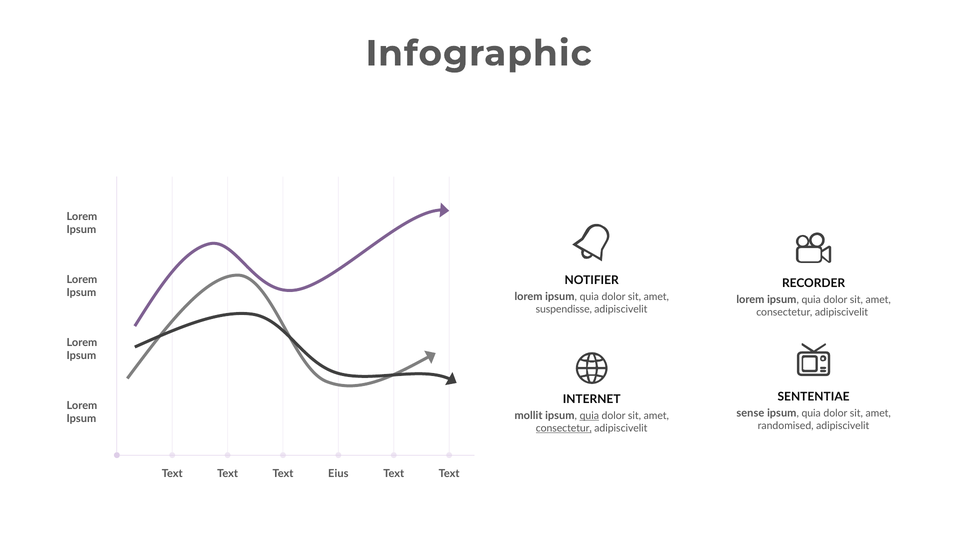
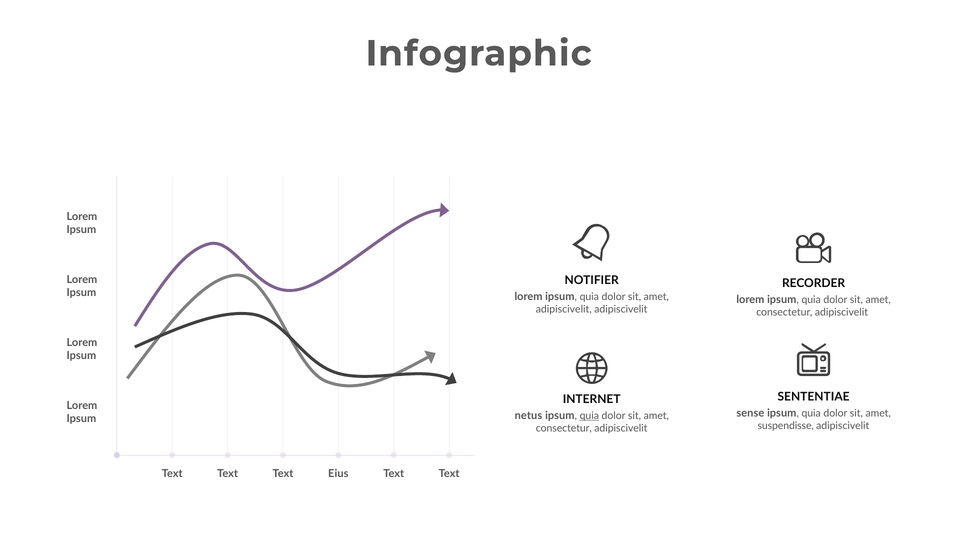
suspendisse: suspendisse -> adipiscivelit (564, 309)
mollit: mollit -> netus (528, 415)
randomised: randomised -> suspendisse (786, 426)
consectetur underline: present -> none (564, 428)
